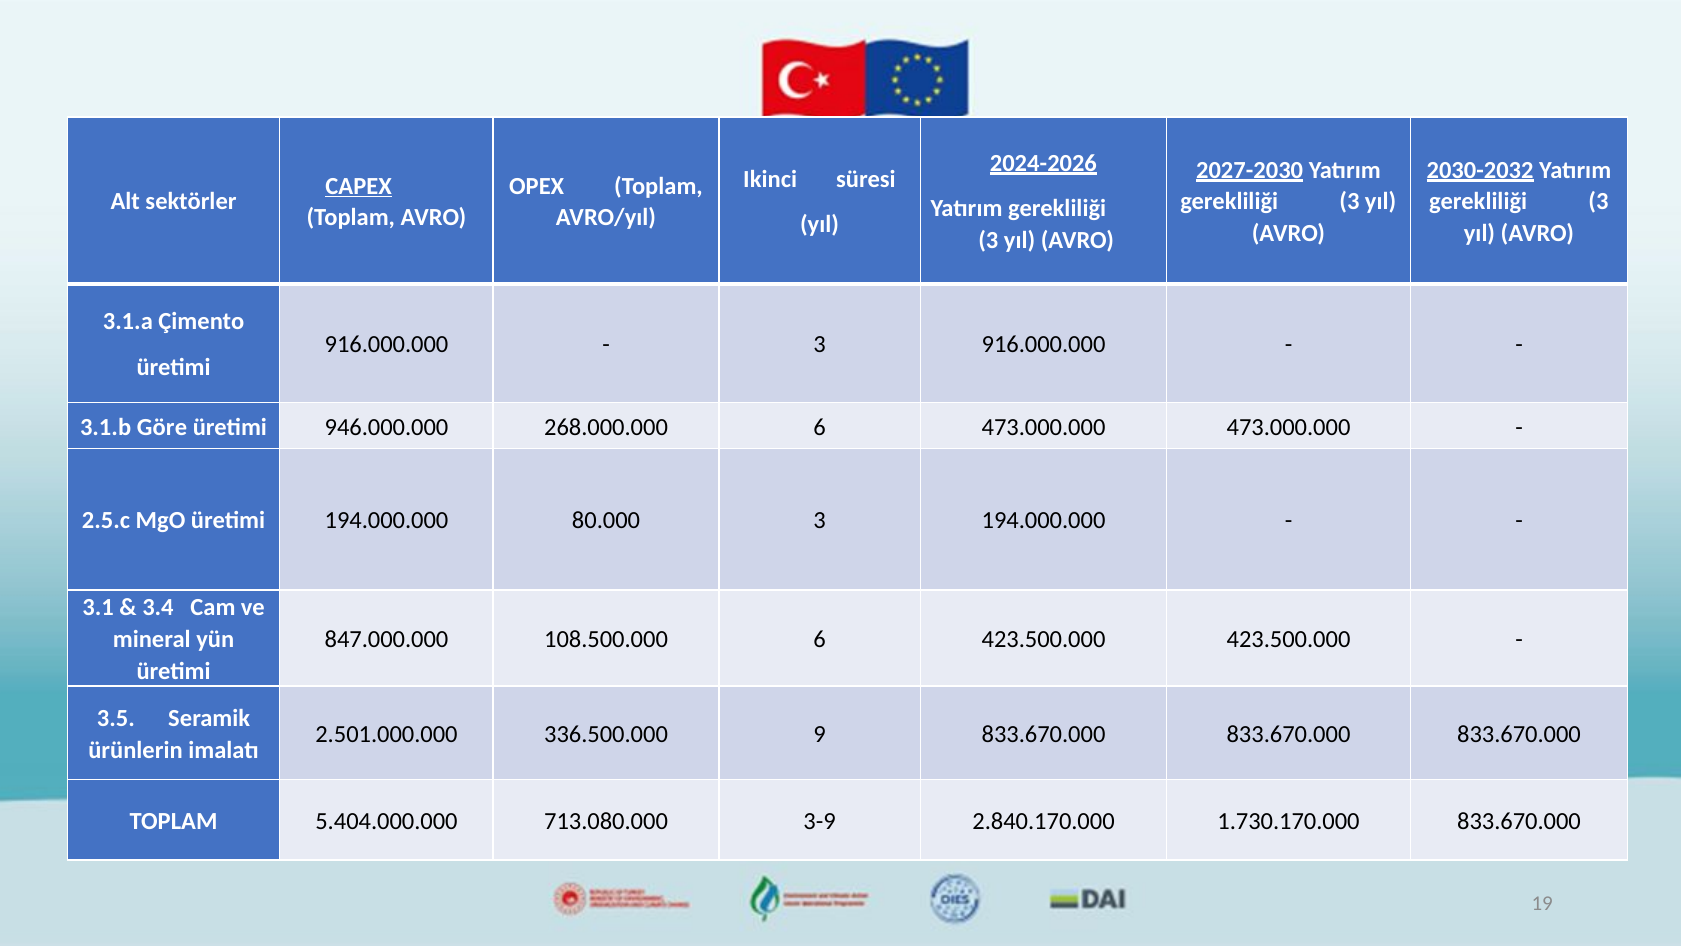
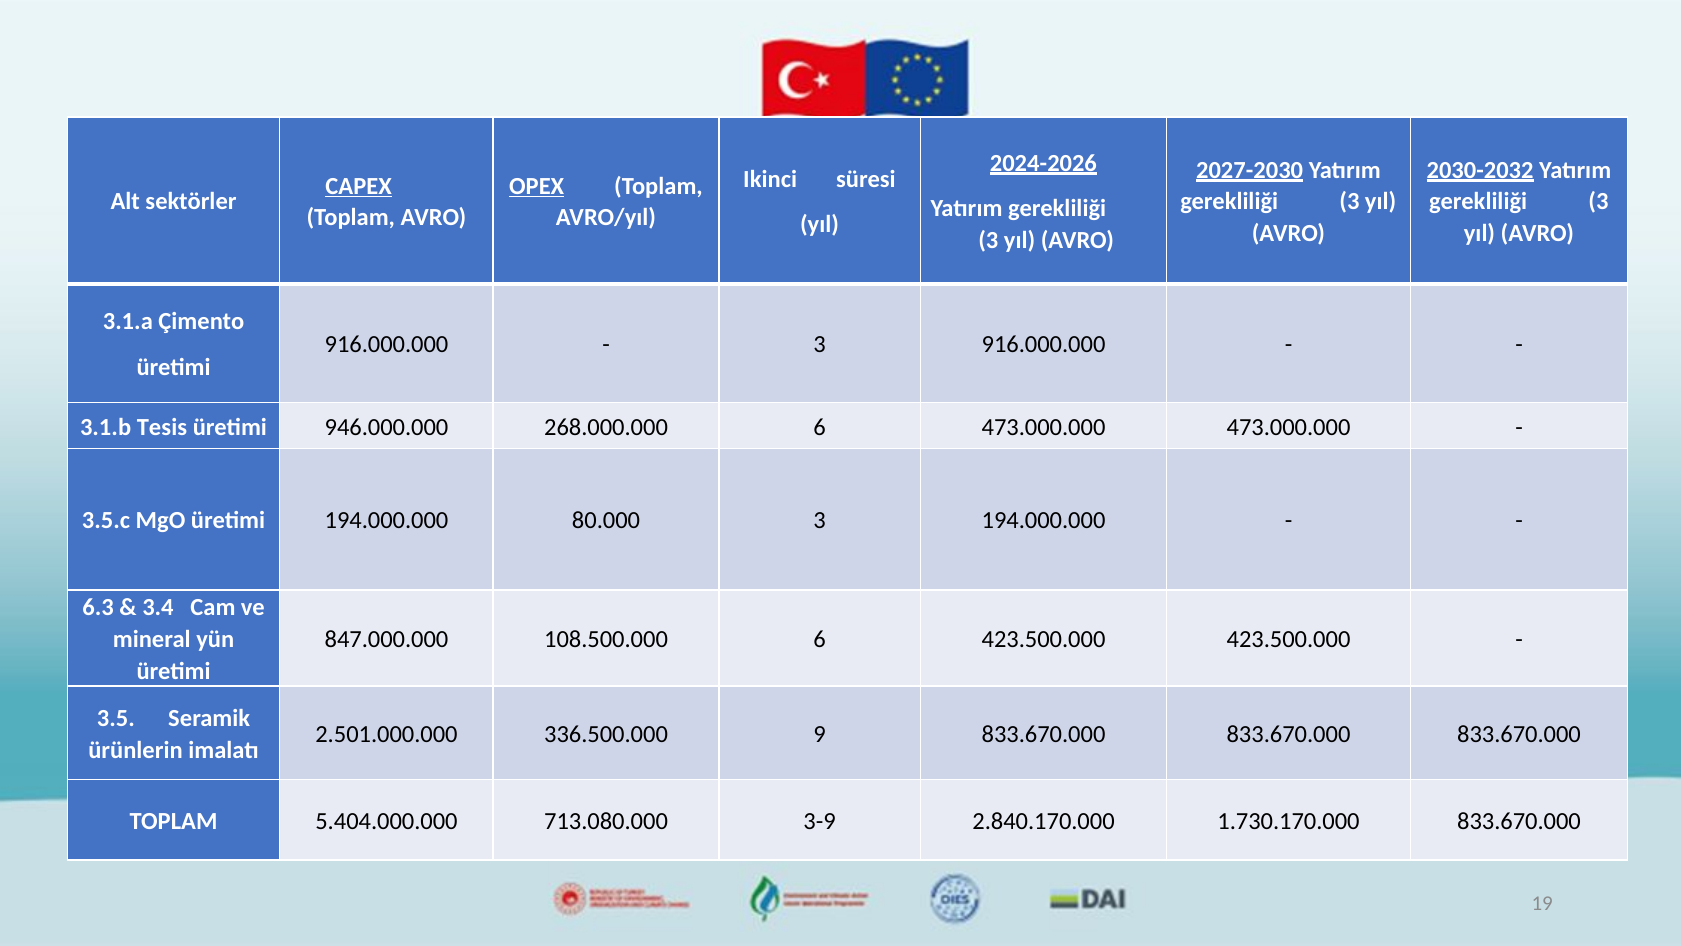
OPEX underline: none -> present (537, 186)
Göre: Göre -> Tesis (162, 427)
2.5.c: 2.5.c -> 3.5.c (106, 520)
3.1: 3.1 -> 6.3 (98, 607)
